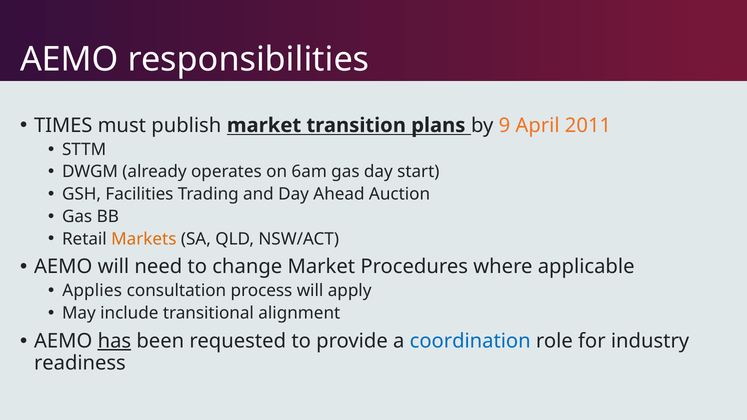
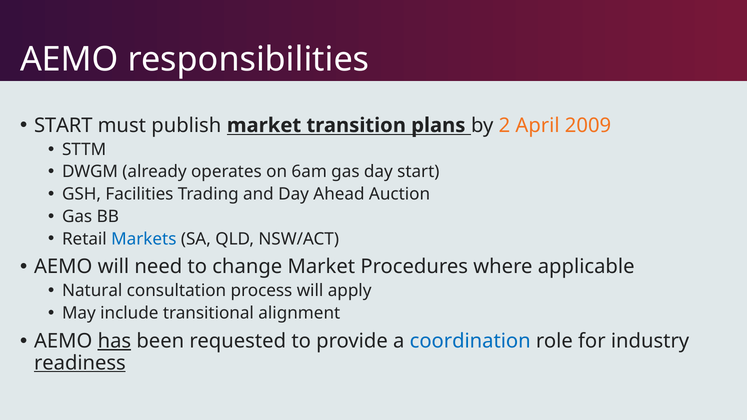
TIMES: TIMES -> START (63, 125)
9: 9 -> 2 (504, 125)
2011: 2011 -> 2009 (588, 125)
Markets colour: orange -> blue (144, 239)
Applies: Applies -> Natural (92, 291)
readiness underline: none -> present (80, 363)
